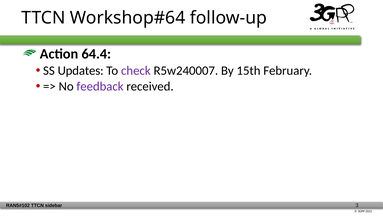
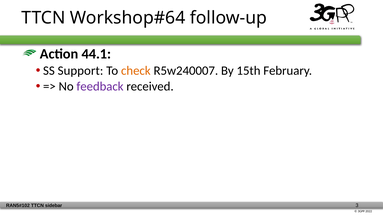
64.4: 64.4 -> 44.1 (96, 54)
Updates: Updates -> Support (80, 70)
check colour: purple -> orange (136, 70)
